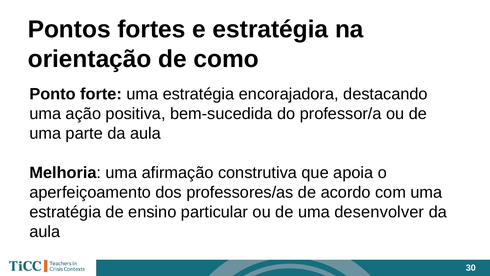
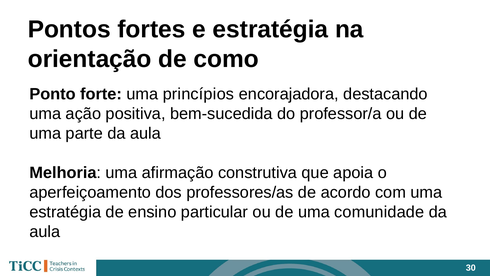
forte uma estratégia: estratégia -> princípios (198, 94)
desenvolver: desenvolver -> comunidade (379, 212)
